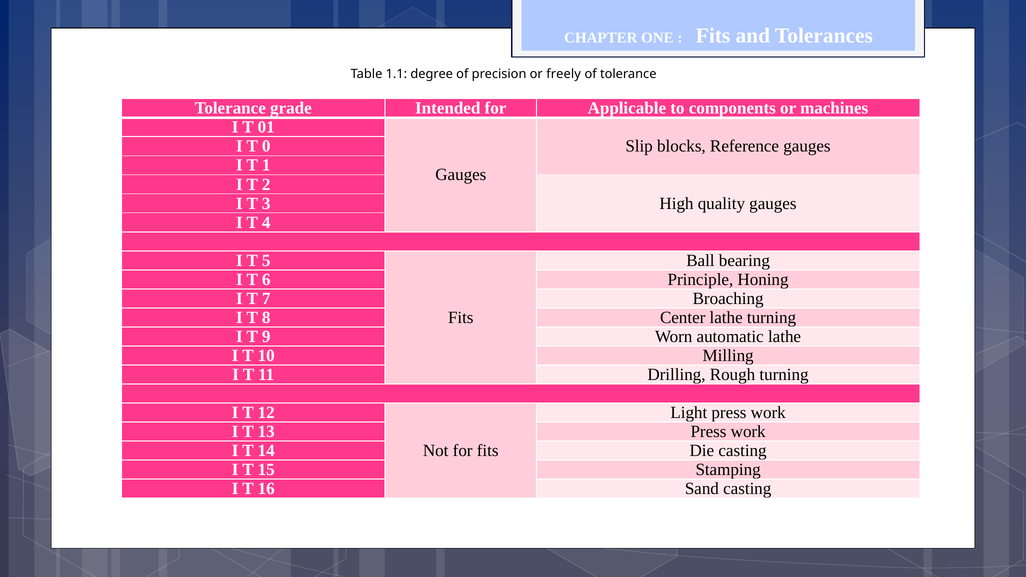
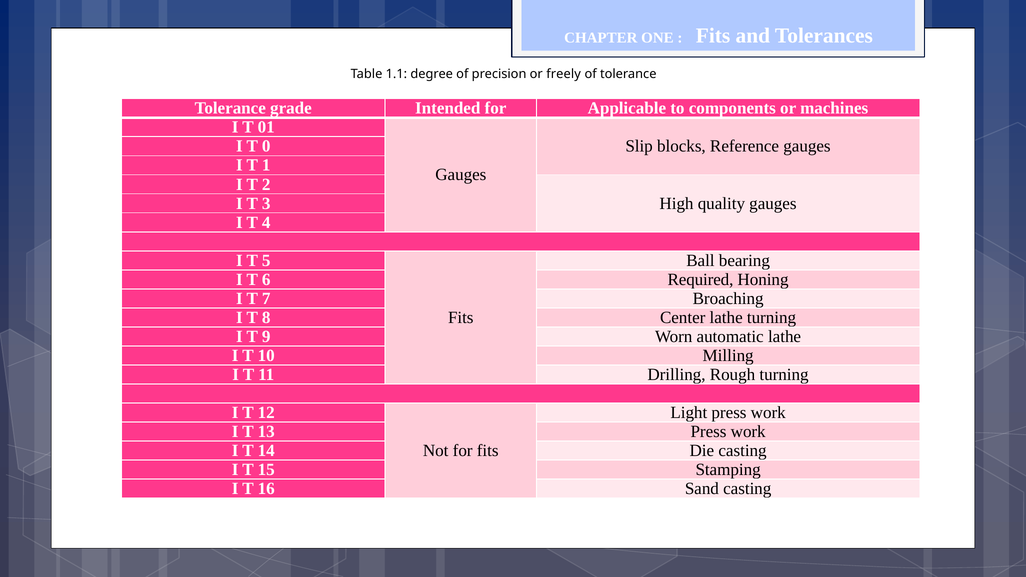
Principle: Principle -> Required (700, 280)
